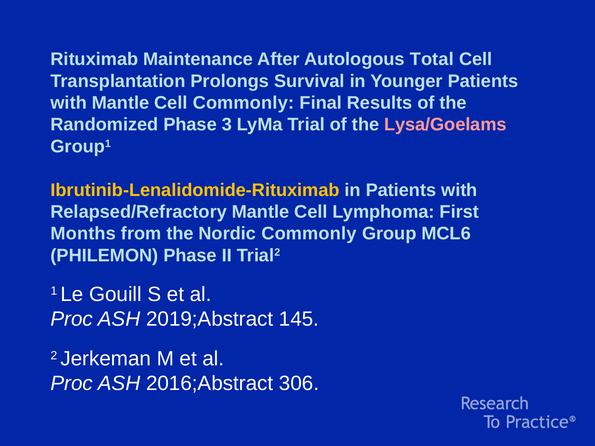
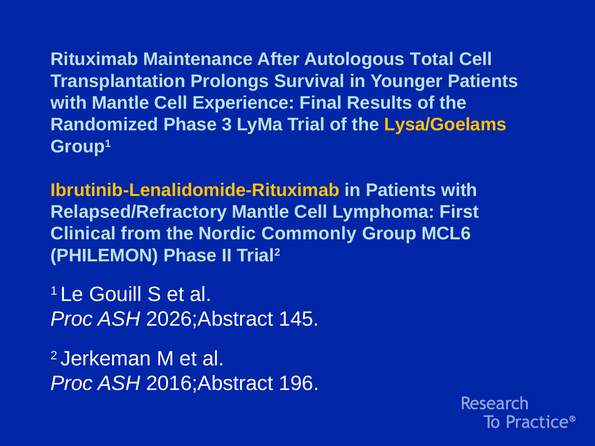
Cell Commonly: Commonly -> Experience (244, 103)
Lysa/Goelams colour: pink -> yellow (445, 125)
Months: Months -> Clinical (83, 234)
2019;Abstract: 2019;Abstract -> 2026;Abstract (210, 319)
306: 306 -> 196 (299, 384)
